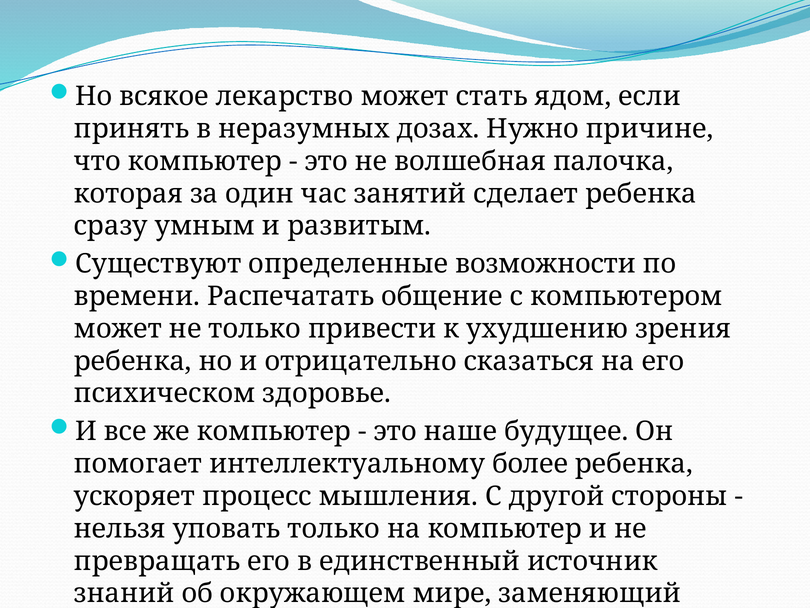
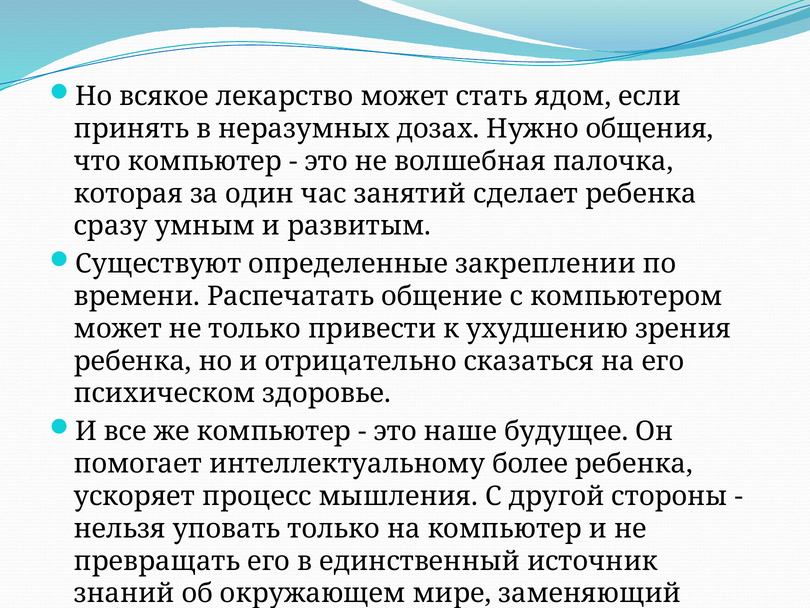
причине: причине -> общения (650, 129)
возможности: возможности -> закреплении (546, 264)
